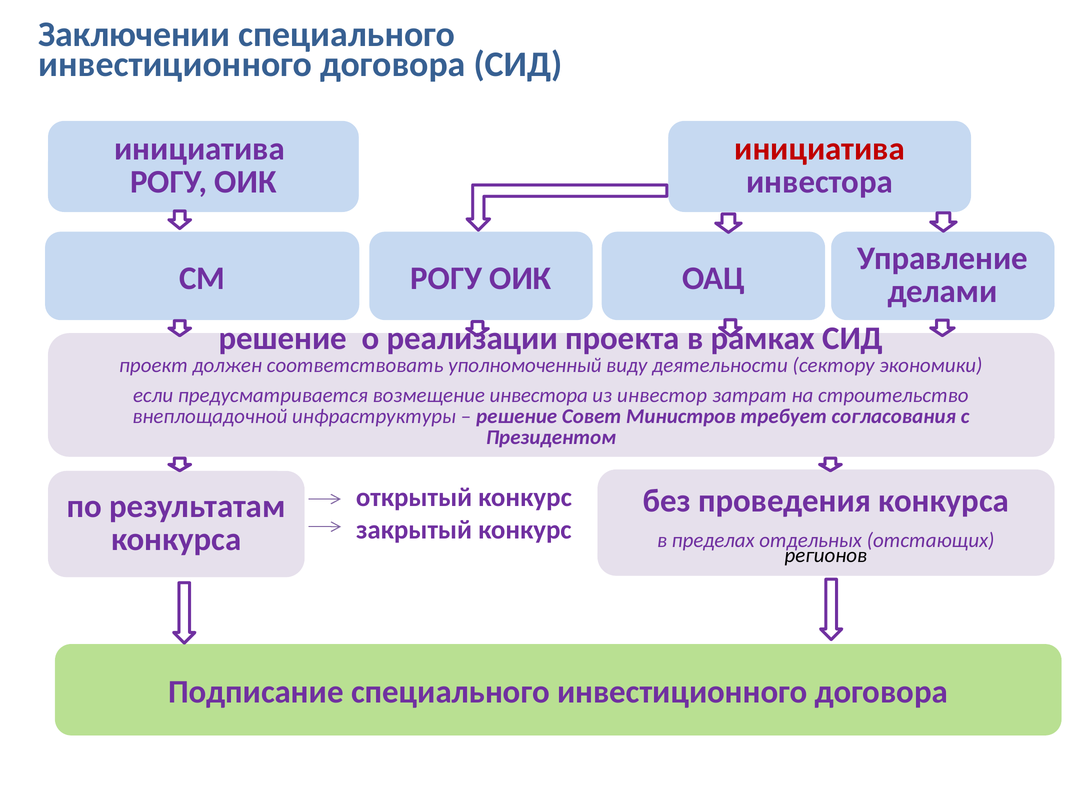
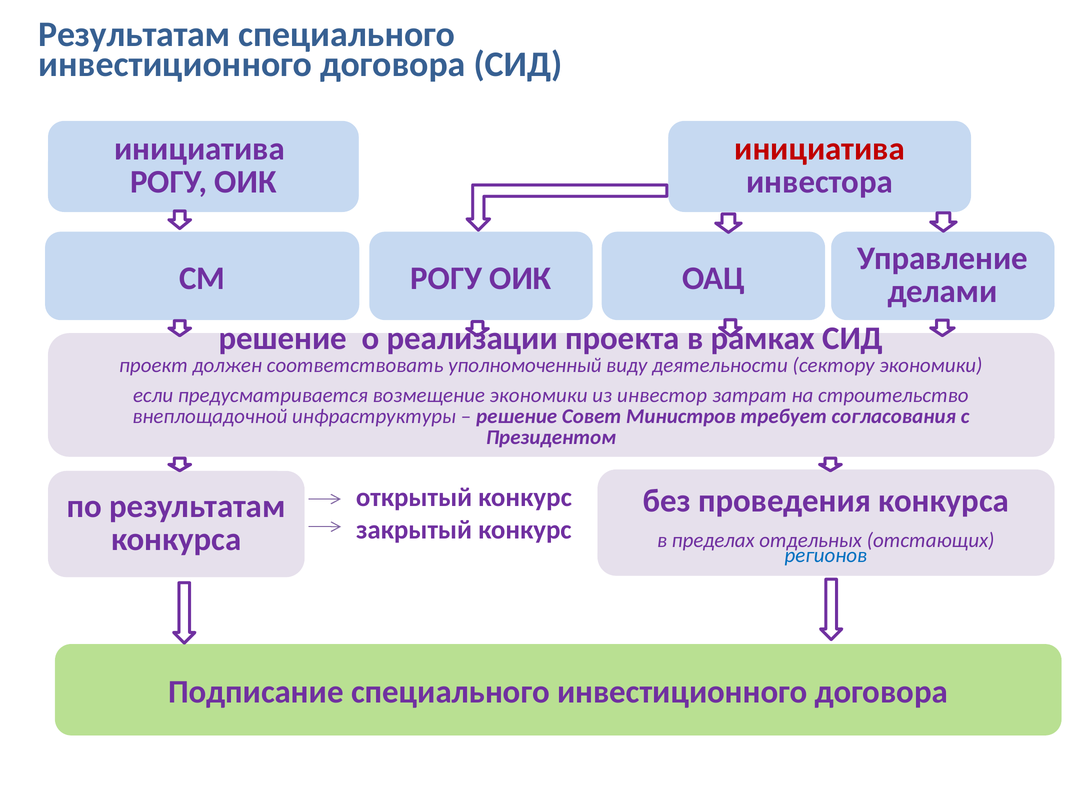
Заключении: Заключении -> Результатам (134, 34)
возмещение инвестора: инвестора -> экономики (539, 395)
регионов colour: black -> blue (826, 555)
